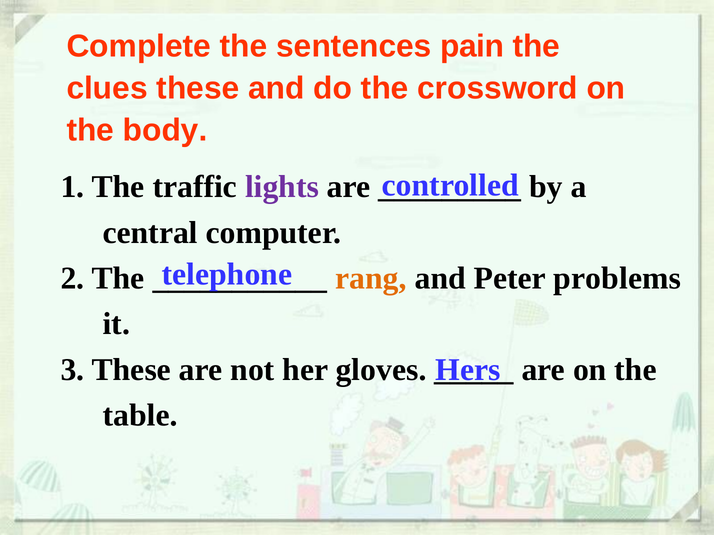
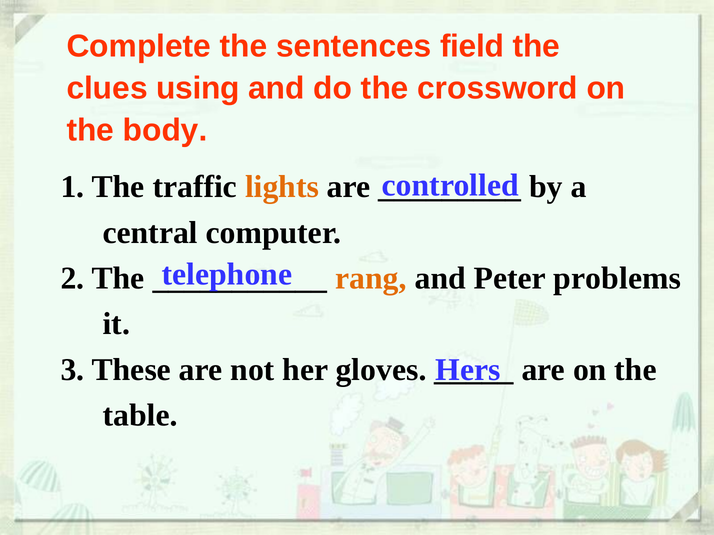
pain: pain -> field (472, 46)
clues these: these -> using (198, 88)
lights colour: purple -> orange (282, 187)
